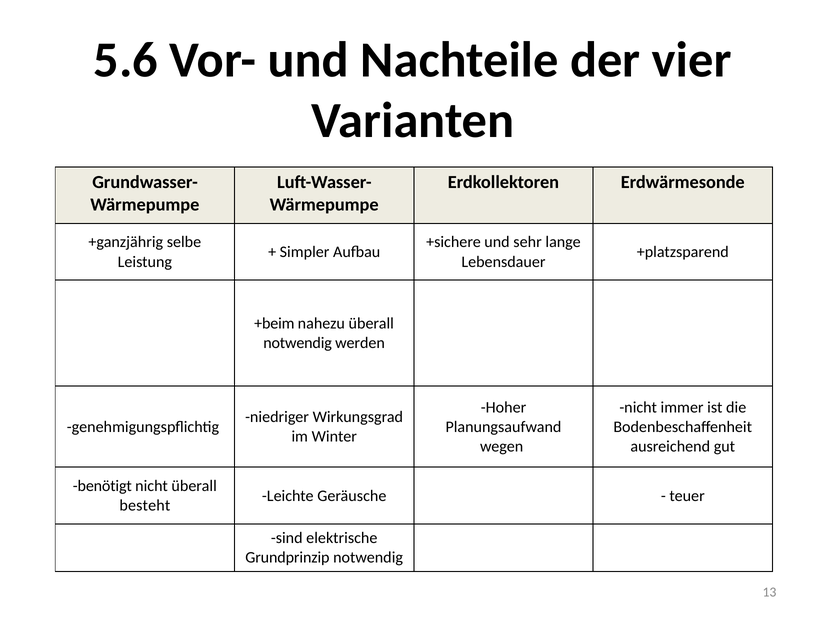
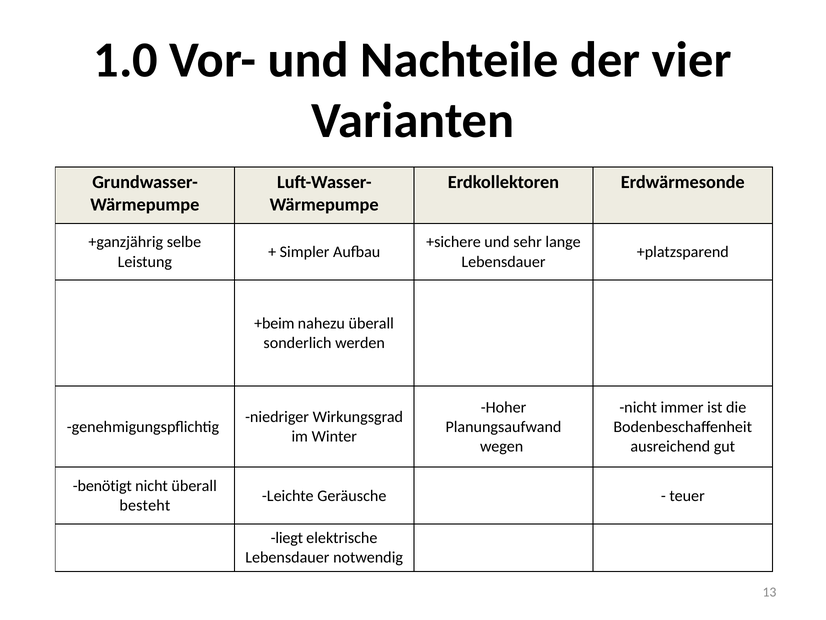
5.6: 5.6 -> 1.0 (126, 60)
notwendig: notwendig -> sonderlich (297, 343)
sind: sind -> liegt (287, 538)
Grundprinzip: Grundprinzip -> Lebensdauer (287, 557)
